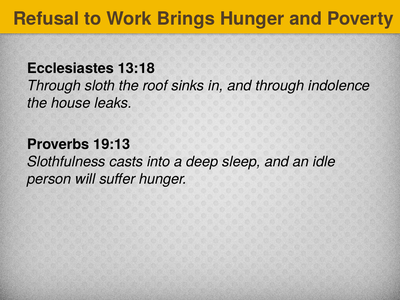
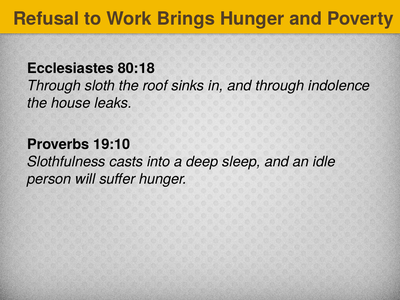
13:18: 13:18 -> 80:18 (136, 68)
19:13: 19:13 -> 19:10 (112, 144)
